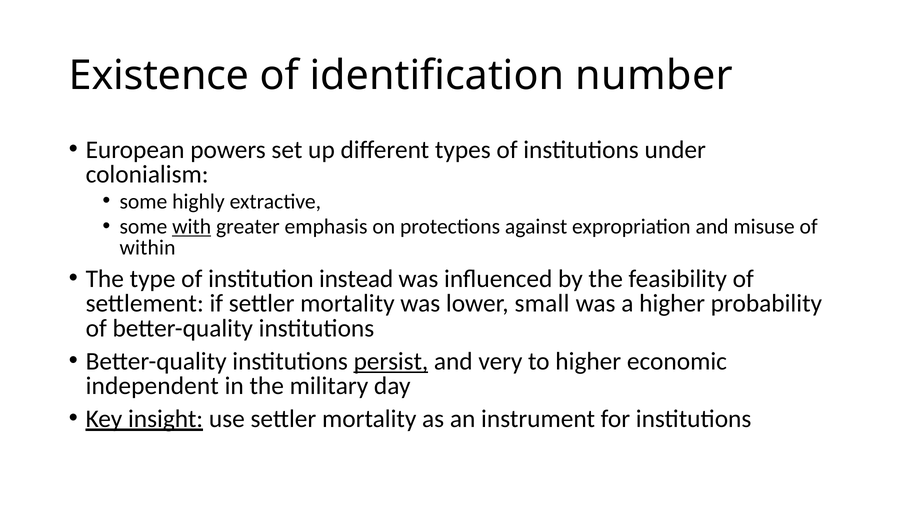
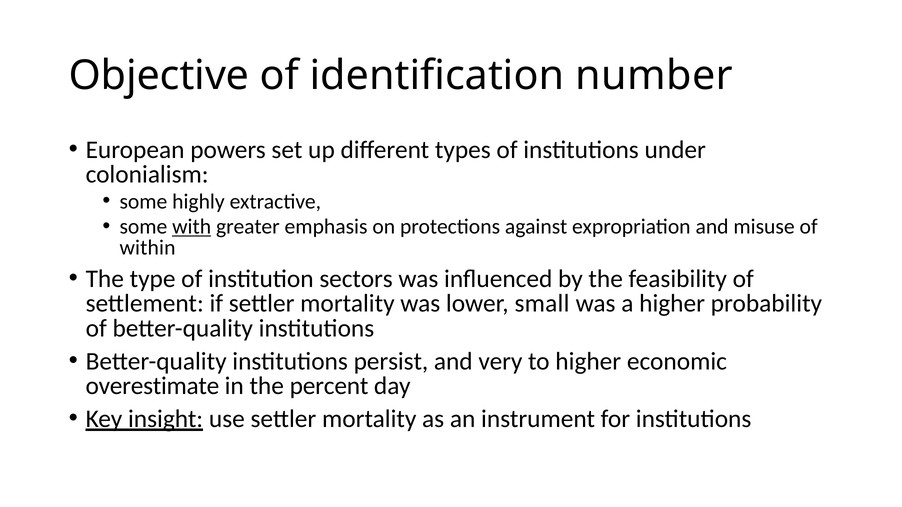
Existence: Existence -> Objective (159, 76)
instead: instead -> sectors (356, 279)
persist underline: present -> none (391, 362)
independent: independent -> overestimate (152, 386)
military: military -> percent (329, 386)
